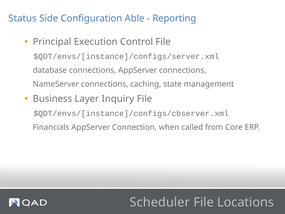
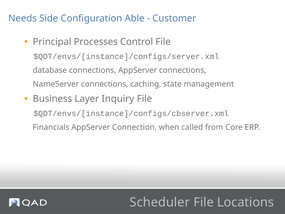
Status: Status -> Needs (23, 18)
Reporting: Reporting -> Customer (174, 18)
Execution: Execution -> Processes (96, 42)
